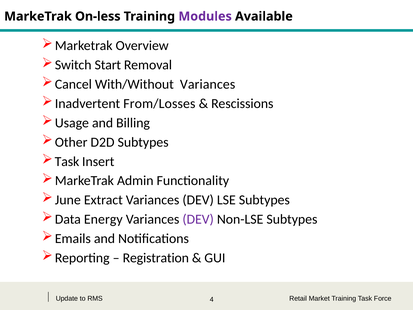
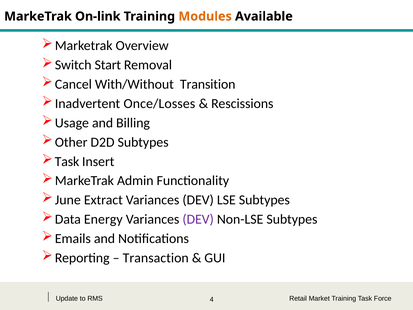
On-less: On-less -> On-link (98, 16)
Modules colour: purple -> orange (205, 16)
With/Without Variances: Variances -> Transition (208, 84)
From/Losses: From/Losses -> Once/Losses (159, 104)
Registration: Registration -> Transaction (156, 258)
